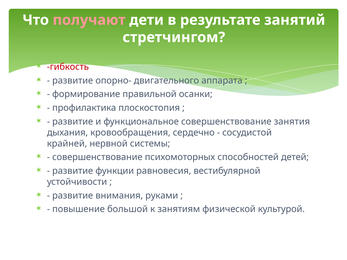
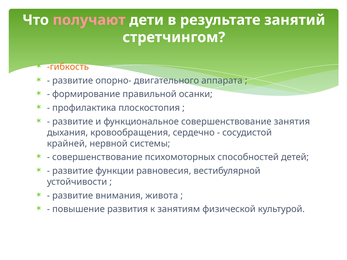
гибкость colour: red -> orange (68, 67)
руками: руками -> живота (162, 196)
большой: большой -> развития (128, 209)
